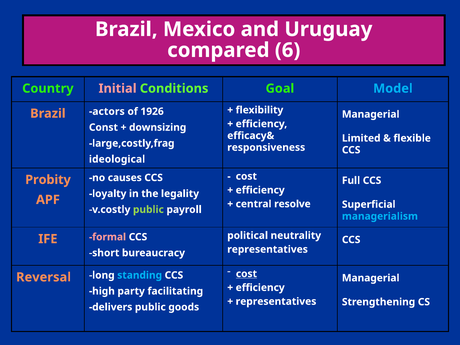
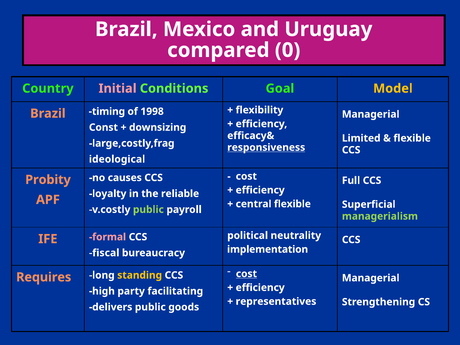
6: 6 -> 0 (288, 50)
Model colour: light blue -> yellow (393, 88)
actors: actors -> timing (107, 111)
1926: 1926 -> 1998 (152, 111)
responsiveness underline: none -> present (266, 147)
legality: legality -> reliable (180, 194)
central resolve: resolve -> flexible (292, 204)
managerialism colour: light blue -> light green (380, 216)
representatives: representatives -> implementation (268, 249)
short: short -> fiscal (104, 253)
Reversal: Reversal -> Requires (44, 277)
standing colour: light blue -> yellow (140, 275)
